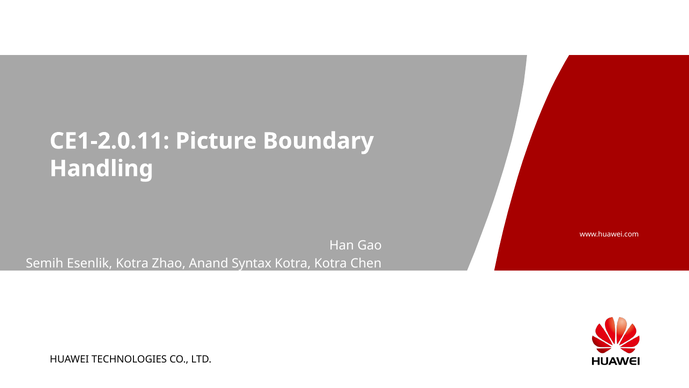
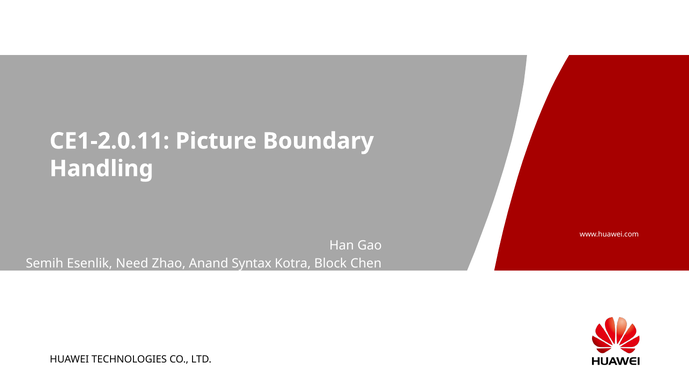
Esenlik Kotra: Kotra -> Need (132, 263)
Kotra Kotra: Kotra -> Block (331, 263)
